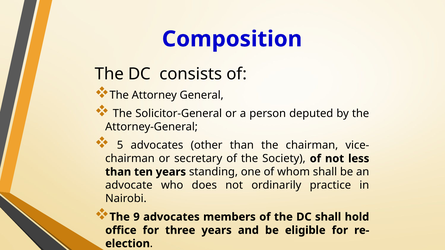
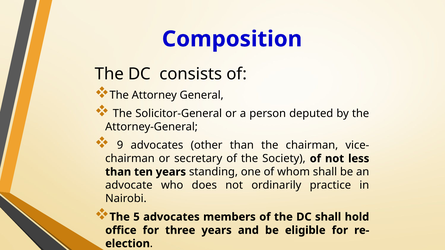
5: 5 -> 9 (120, 145)
9: 9 -> 5 (136, 217)
